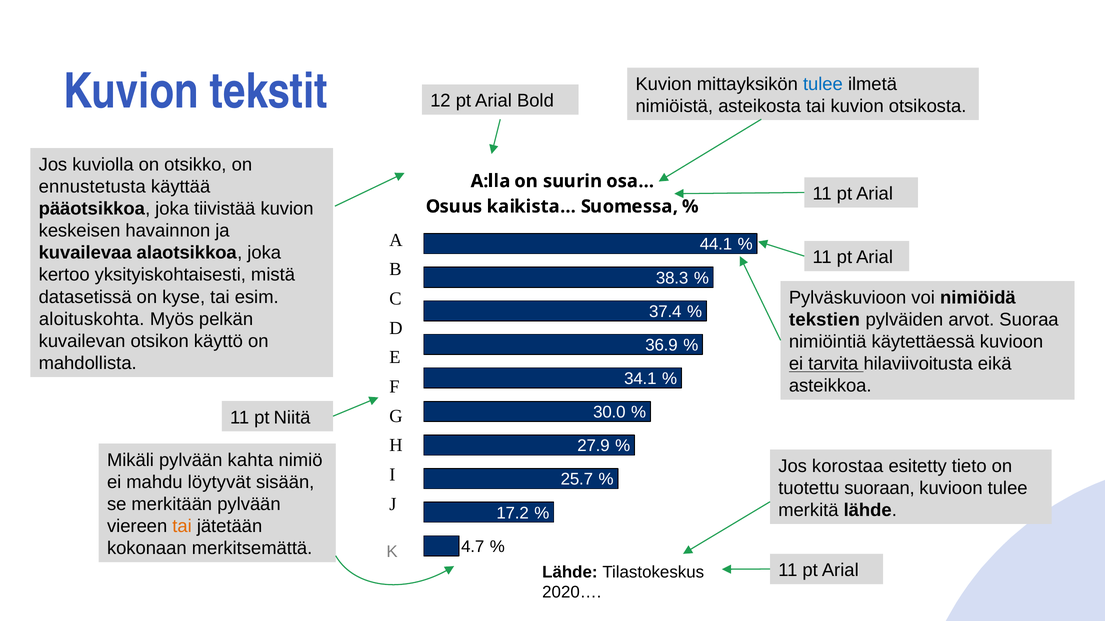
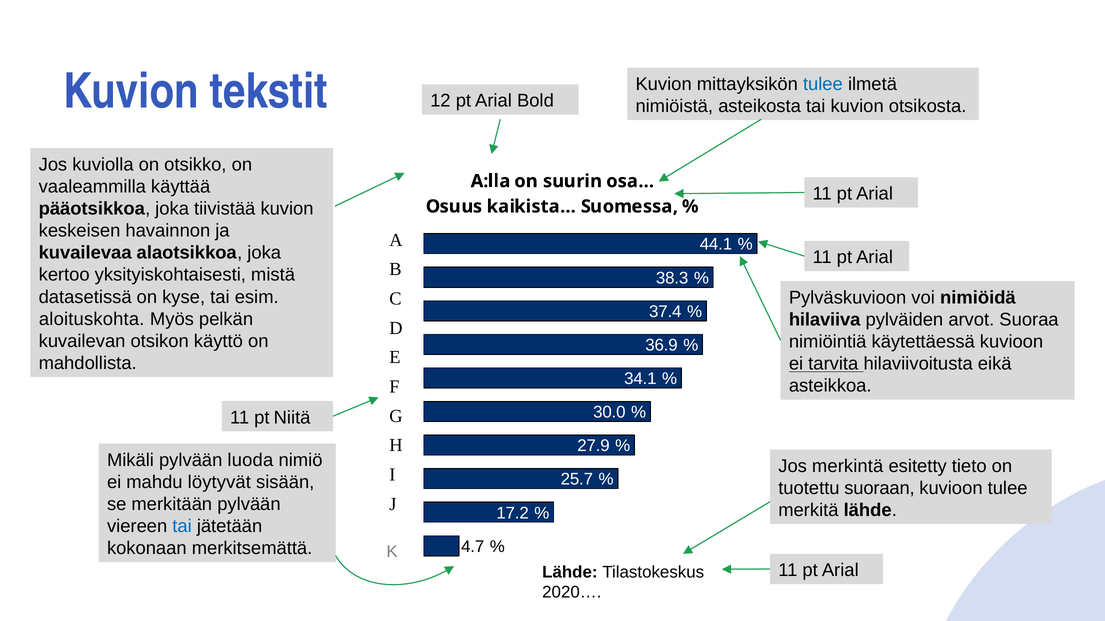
ennustetusta: ennustetusta -> vaaleammilla (92, 187)
tekstien: tekstien -> hilaviiva (825, 320)
kahta: kahta -> luoda (250, 460)
korostaa: korostaa -> merkintä (848, 466)
tai colour: orange -> blue (182, 527)
